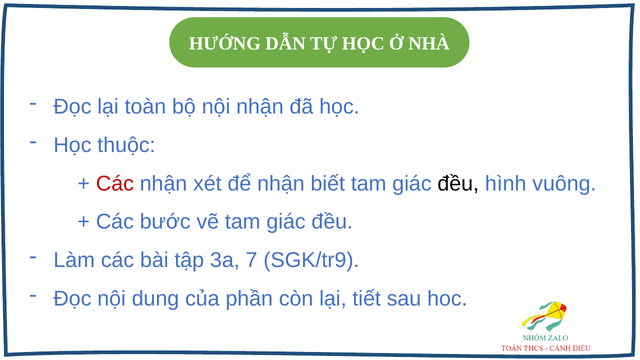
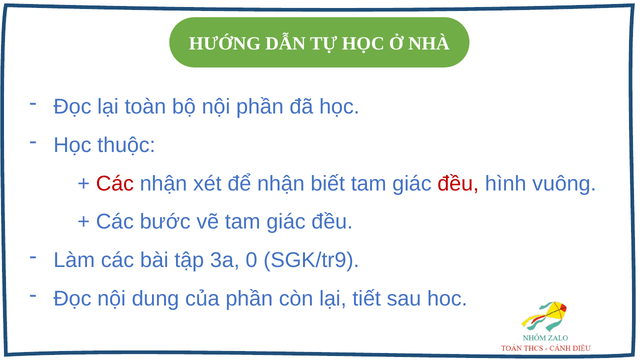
nội nhận: nhận -> phần (260, 107)
đều colour: black -> red (458, 183)
7: 7 -> 0 (252, 260)
